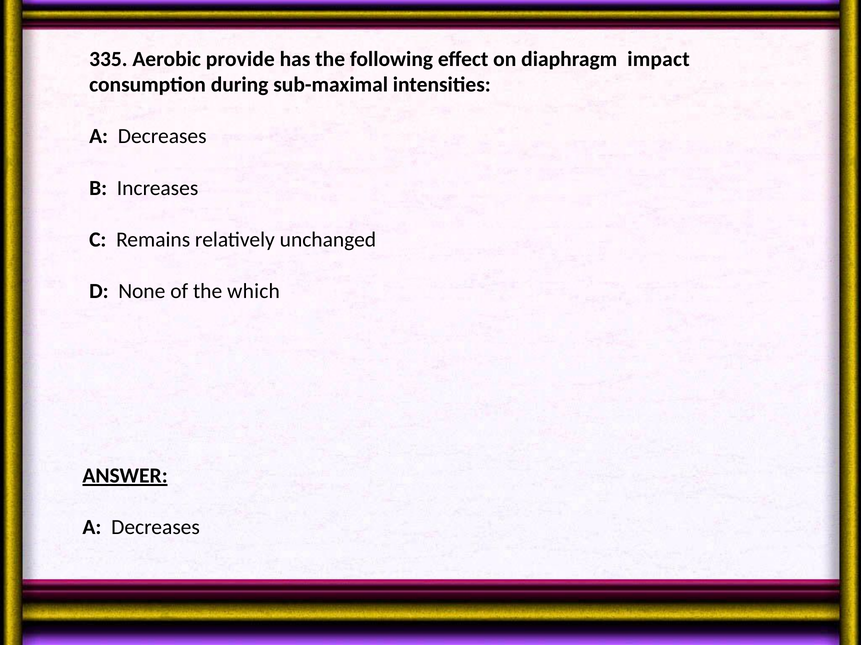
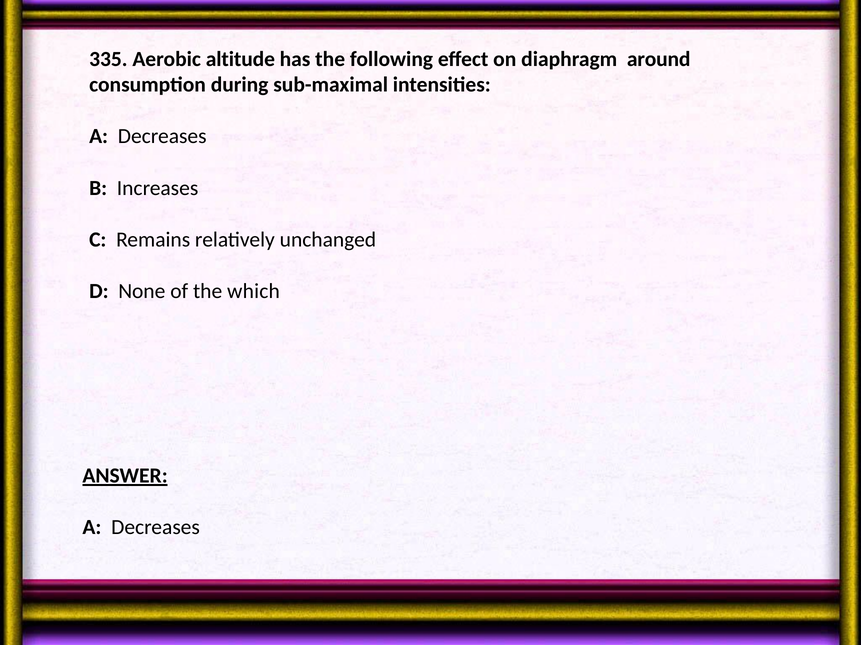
provide: provide -> altitude (240, 59)
impact: impact -> around (659, 59)
